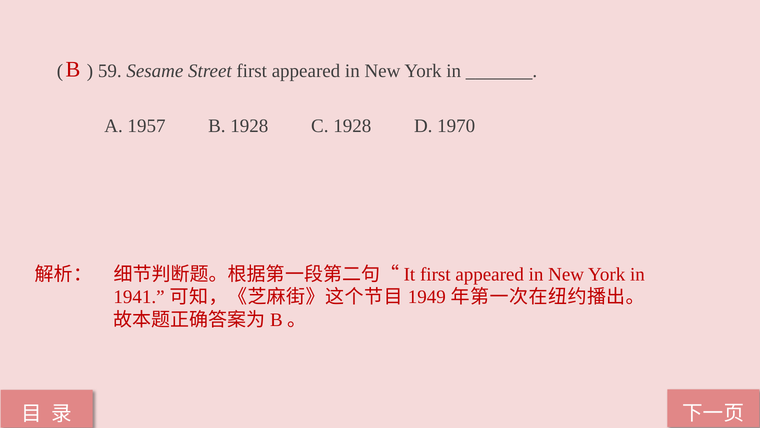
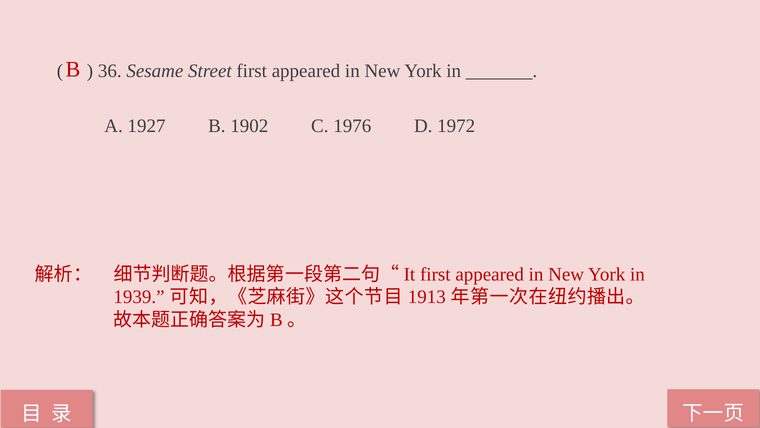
59: 59 -> 36 (110, 71)
1957: 1957 -> 1927 (147, 126)
B 1928: 1928 -> 1902 (249, 126)
C 1928: 1928 -> 1976 (352, 126)
1970: 1970 -> 1972 (456, 126)
1941: 1941 -> 1939 (139, 297)
1949: 1949 -> 1913 (427, 297)
